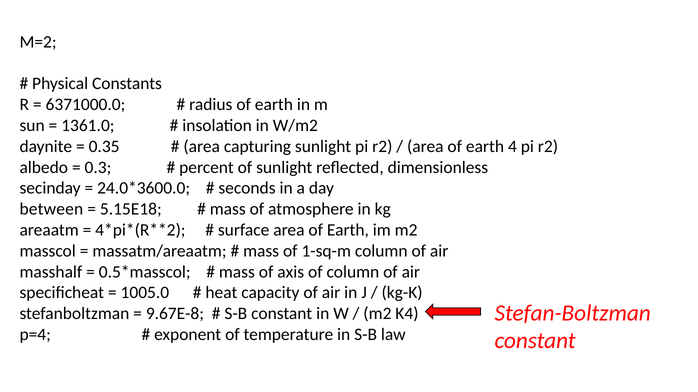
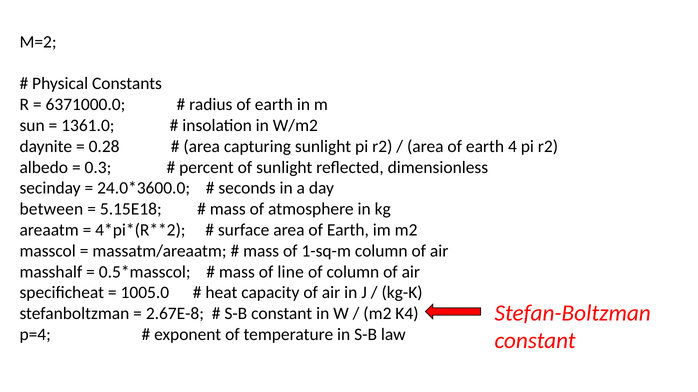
0.35: 0.35 -> 0.28 (104, 147)
axis: axis -> line (291, 272)
9.67E-8: 9.67E-8 -> 2.67E-8 (175, 314)
